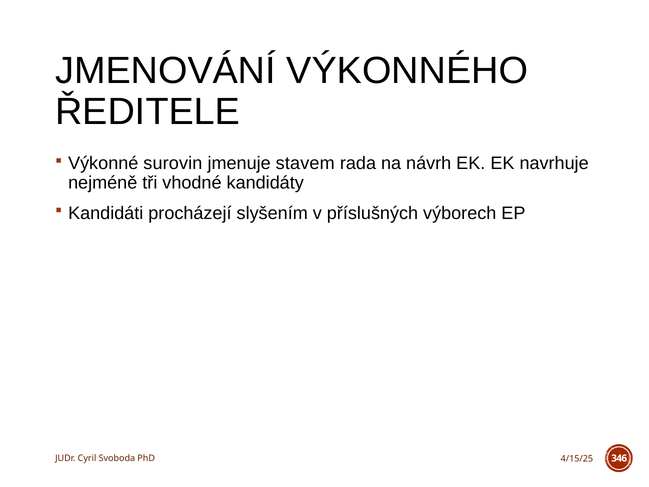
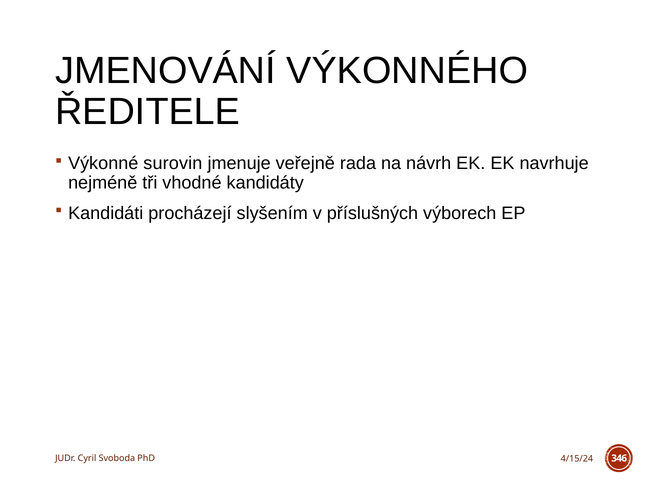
stavem: stavem -> veřejně (305, 163)
4/15/25: 4/15/25 -> 4/15/24 (577, 459)
